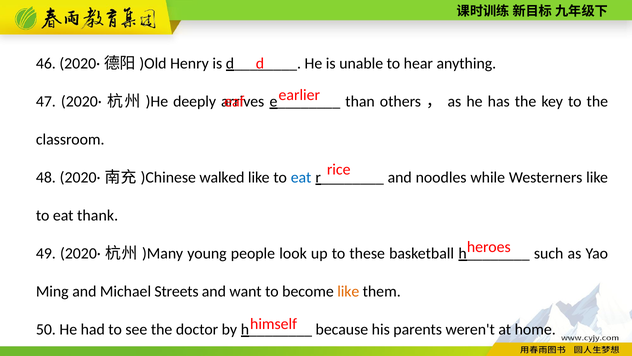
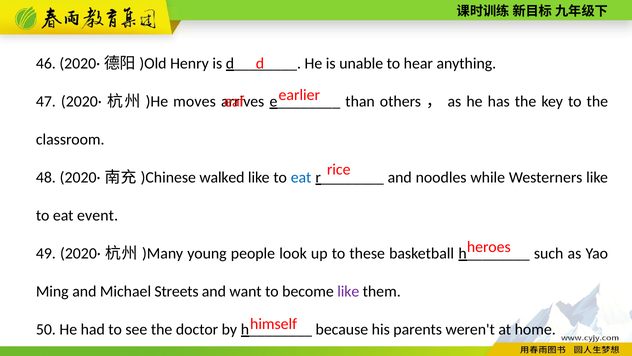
deeply: deeply -> moves (195, 101)
thank: thank -> event (98, 215)
like colour: orange -> purple (348, 291)
